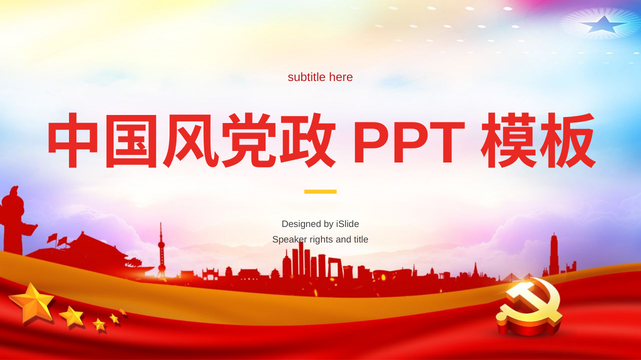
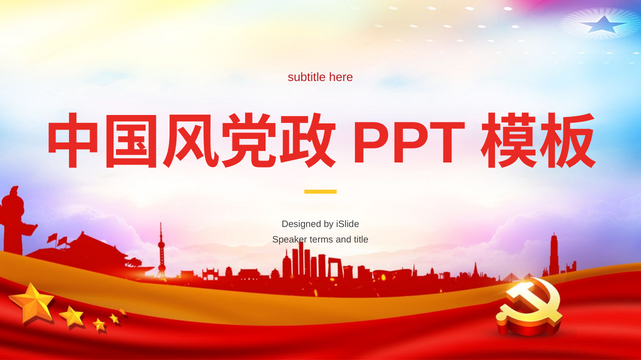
rights: rights -> terms (321, 240)
